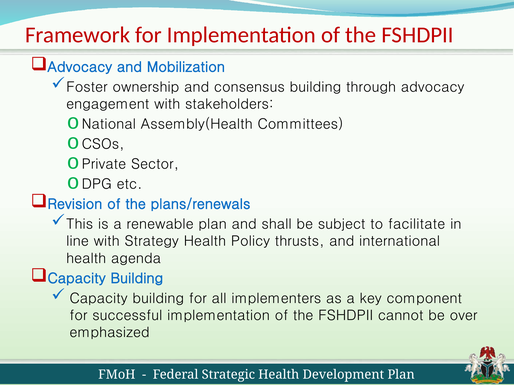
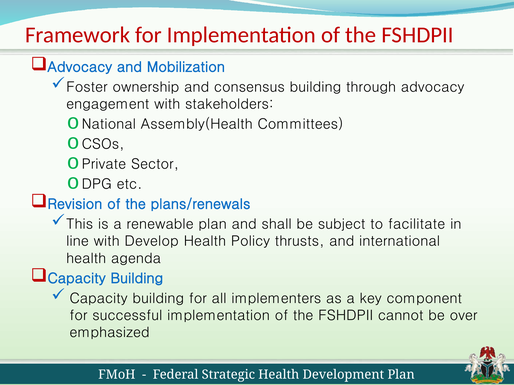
Strategy: Strategy -> Develop (152, 242)
